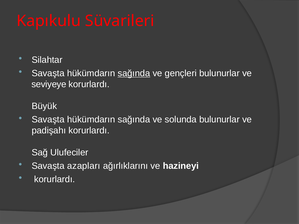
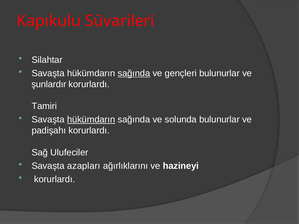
seviyeye: seviyeye -> şunlardır (49, 84)
Büyük: Büyük -> Tamiri (44, 106)
hükümdarın underline: none -> present (91, 120)
